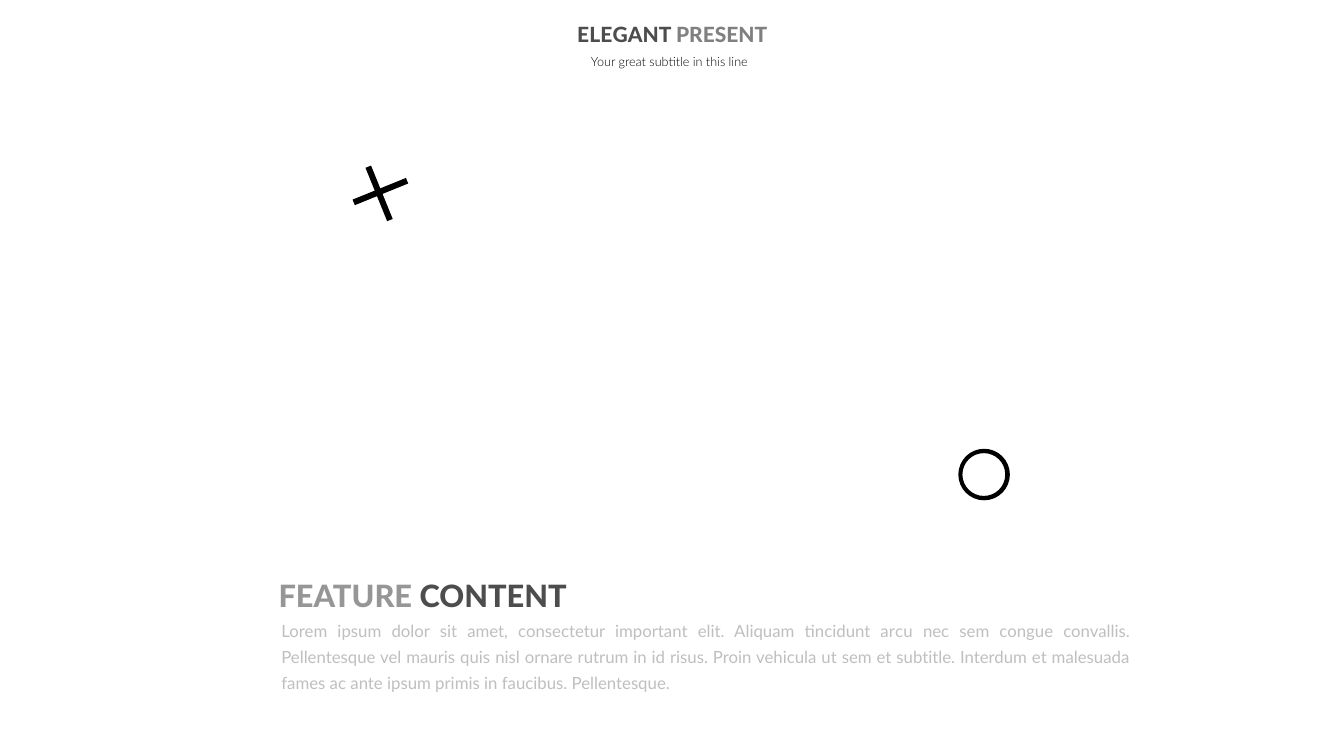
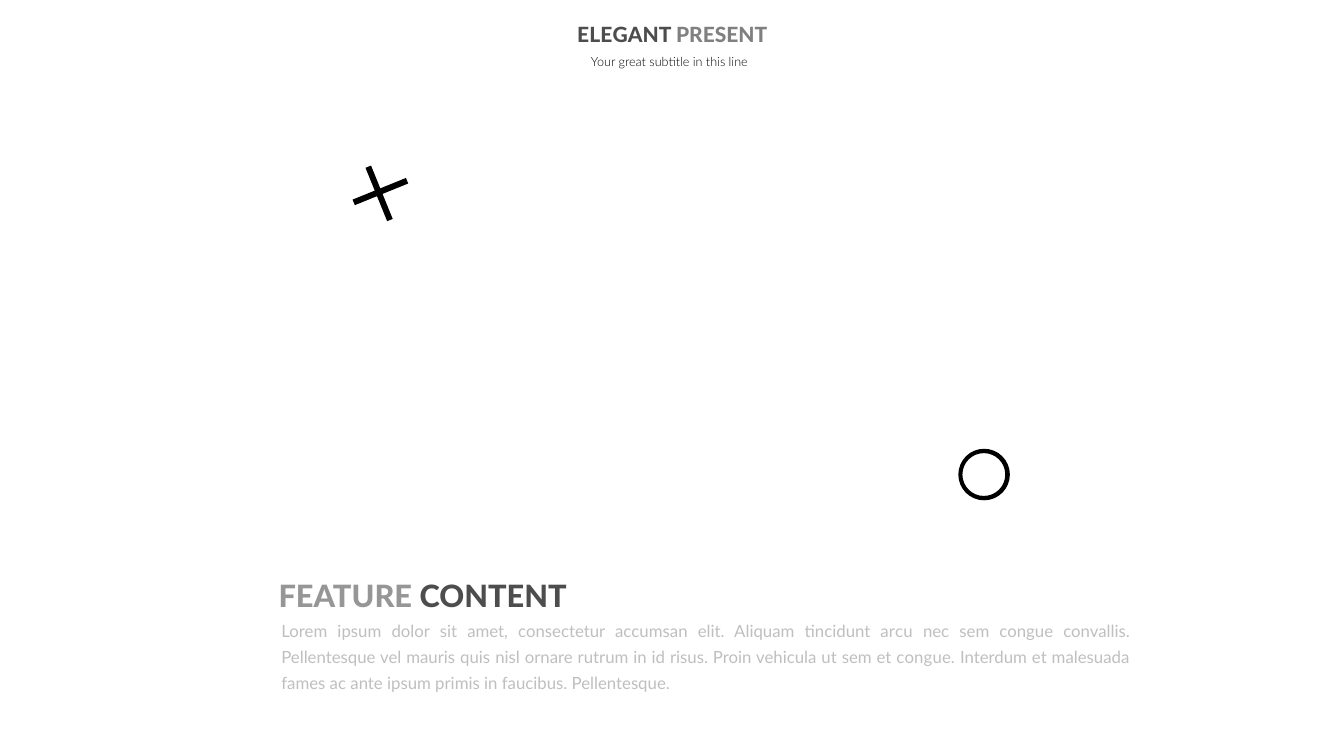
important: important -> accumsan (651, 632)
et subtitle: subtitle -> congue (926, 658)
